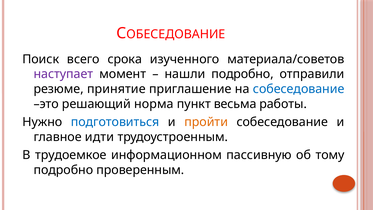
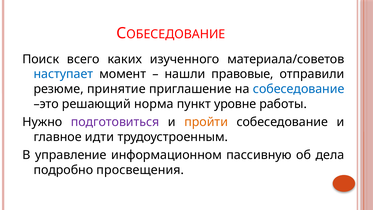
срока: срока -> каких (125, 59)
наступает colour: purple -> blue (63, 74)
нашли подробно: подробно -> правовые (242, 74)
весьма: весьма -> уровне (235, 104)
подготовиться colour: blue -> purple (115, 122)
трудоемкое: трудоемкое -> управление (71, 155)
тому: тому -> дела (330, 155)
проверенным: проверенным -> просвещения (140, 170)
